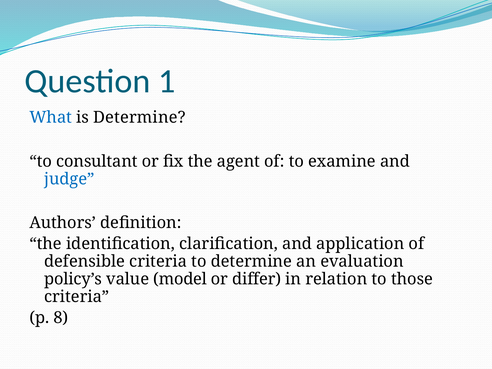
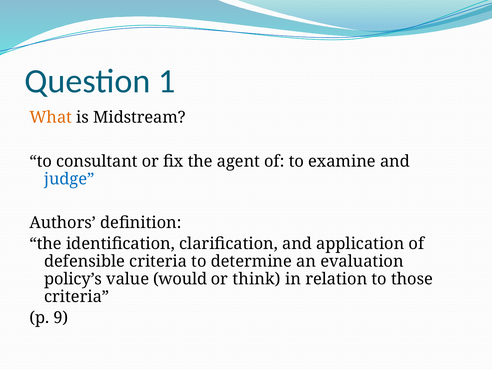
What colour: blue -> orange (51, 118)
is Determine: Determine -> Midstream (139, 118)
model: model -> would (180, 279)
differ: differ -> think (257, 279)
8: 8 -> 9 (61, 318)
